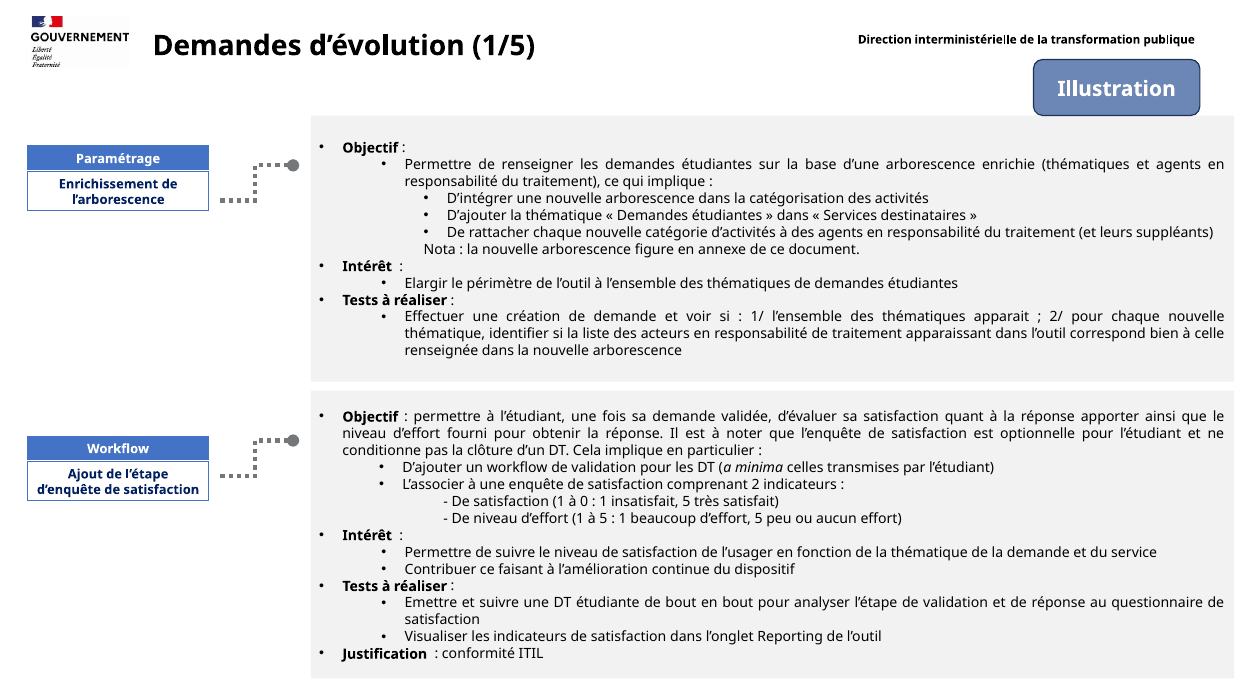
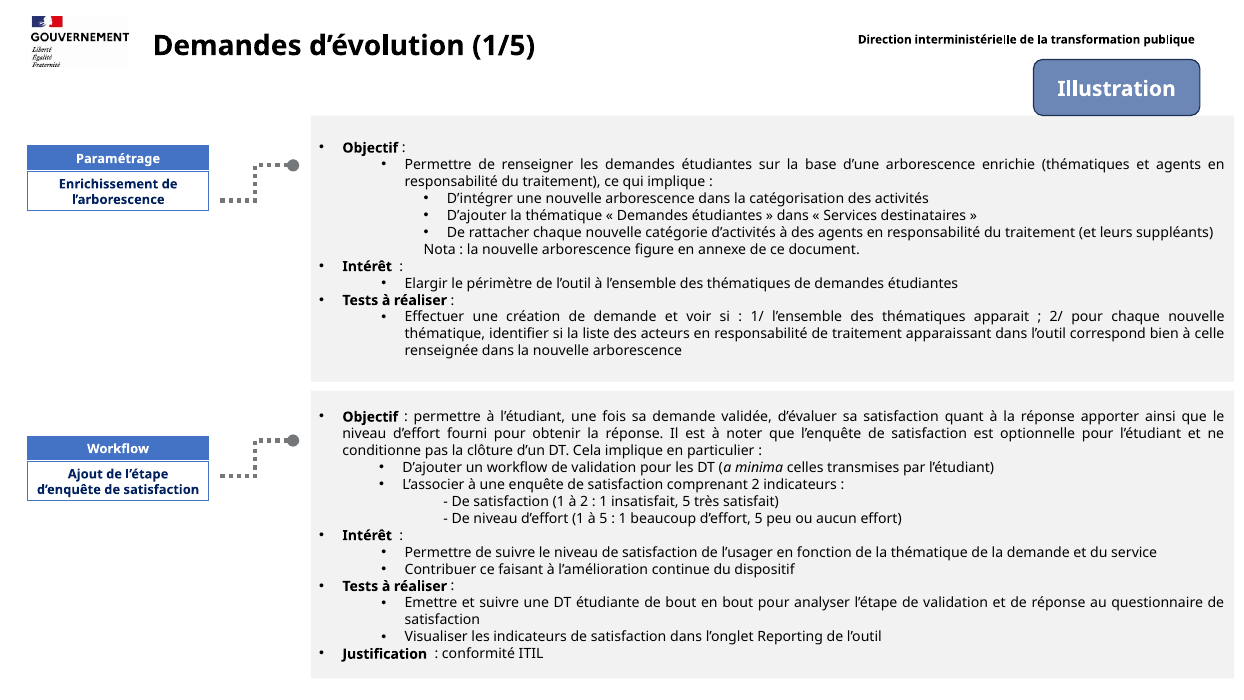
à 0: 0 -> 2 (584, 501)
